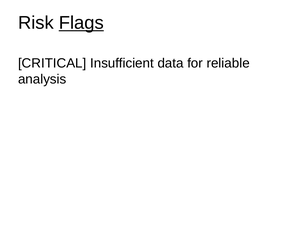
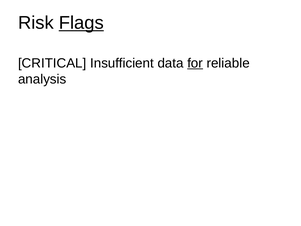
for underline: none -> present (195, 63)
